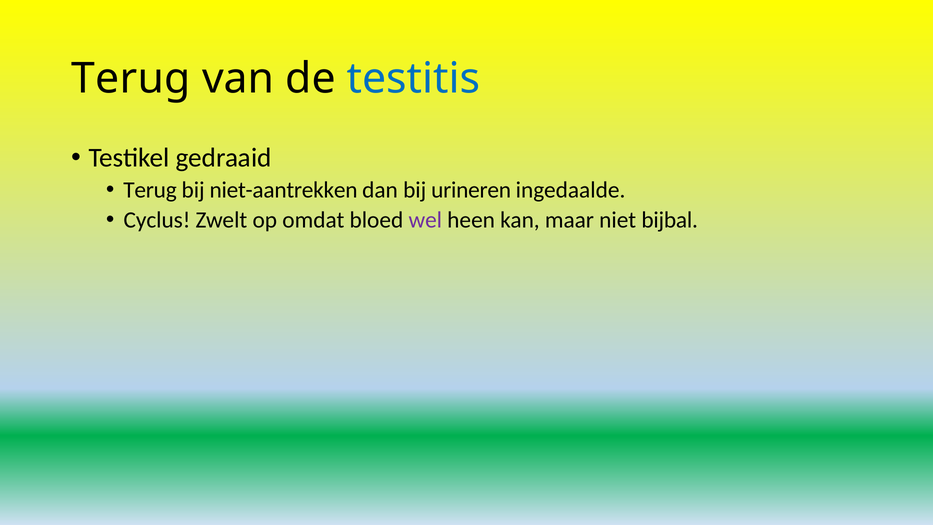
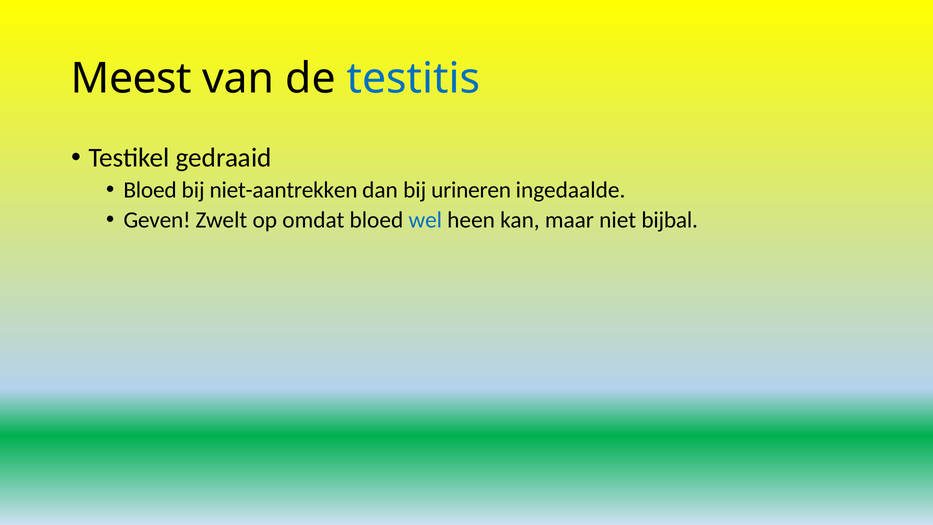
Terug: Terug -> Meest (131, 78)
Terug: Terug -> Bloed (150, 190)
Cyclus: Cyclus -> Geven (157, 220)
wel colour: purple -> blue (425, 220)
